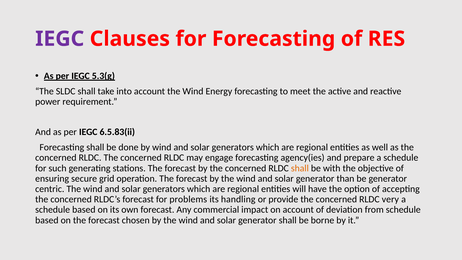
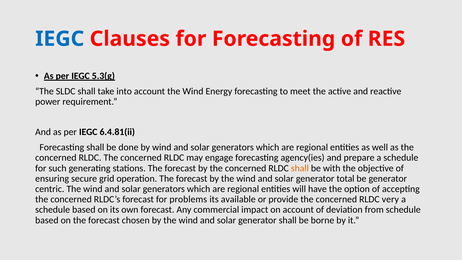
IEGC colour: purple -> blue (60, 39)
6.5.83(ii: 6.5.83(ii -> 6.4.81(ii (117, 132)
than: than -> total (345, 178)
handling: handling -> available (238, 199)
